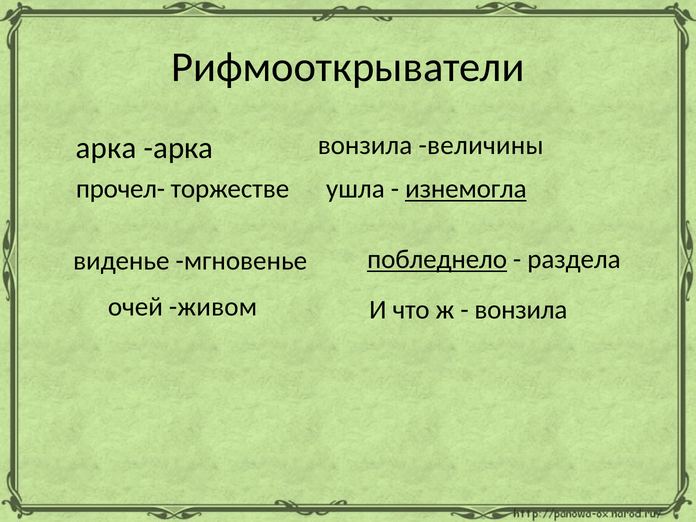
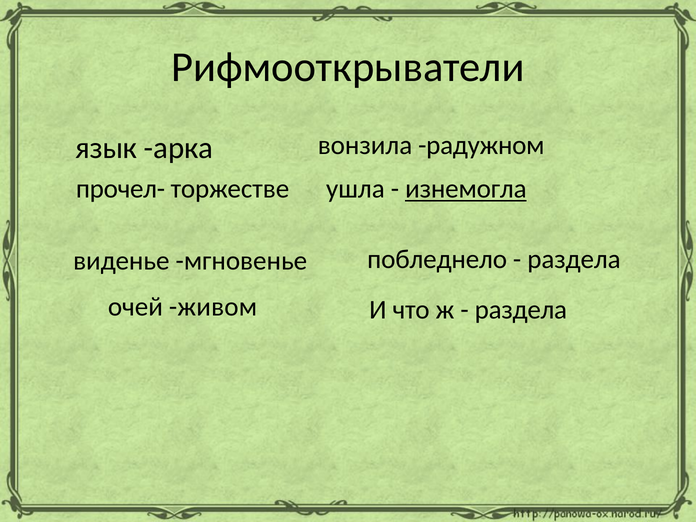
величины: величины -> радужном (481, 146)
арка: арка -> язык (106, 148)
побледнело underline: present -> none (437, 259)
вонзила: вонзила -> раздела (521, 310)
